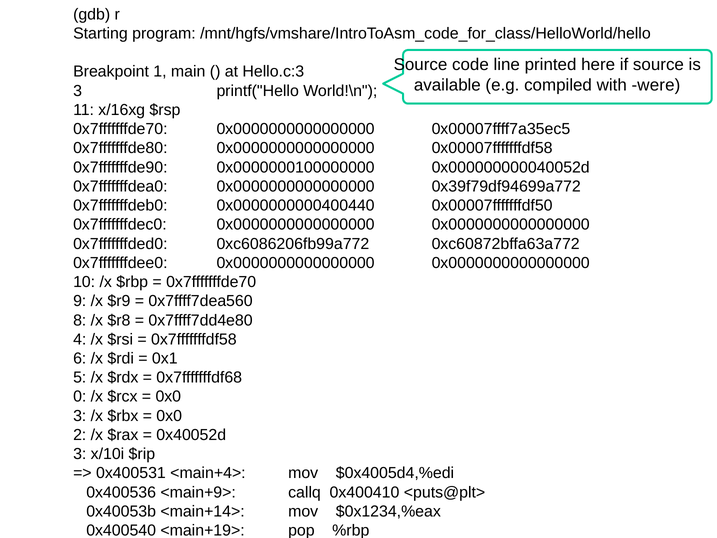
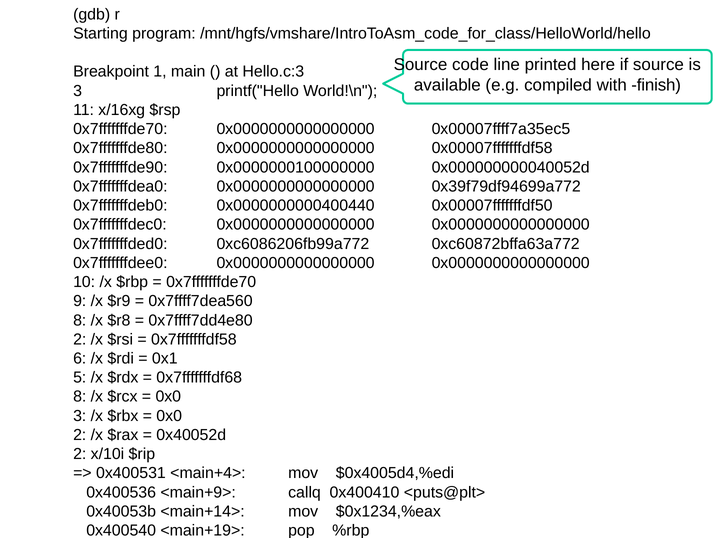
were: were -> finish (656, 85)
4: 4 -> 2 (80, 339)
0: 0 -> 8 (80, 397)
3: 3 -> 2 (80, 454)
